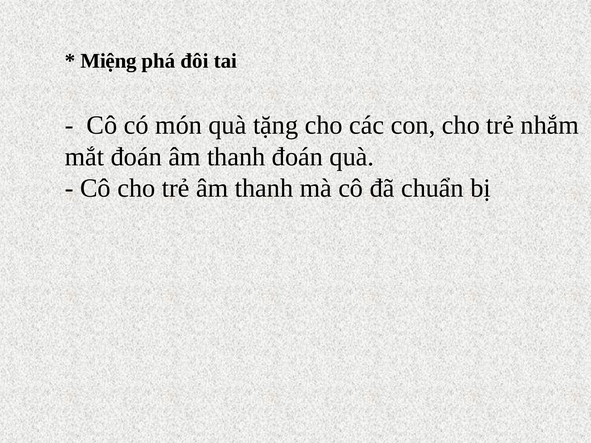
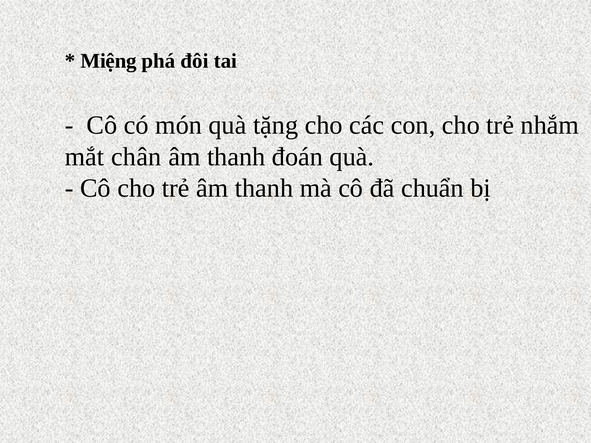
mắt đoán: đoán -> chân (136, 157)
